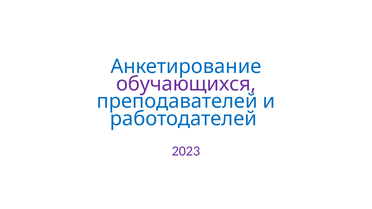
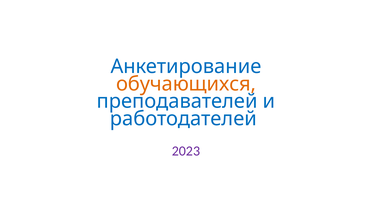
обучающихся colour: purple -> orange (186, 84)
